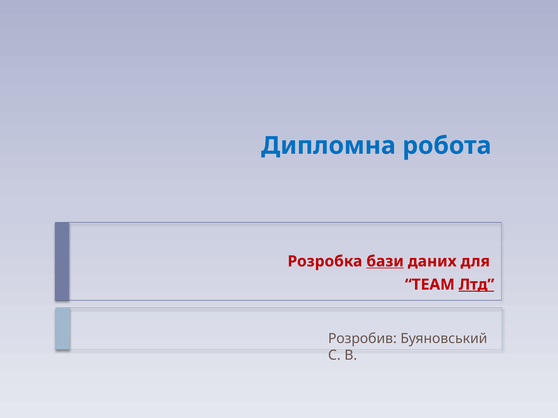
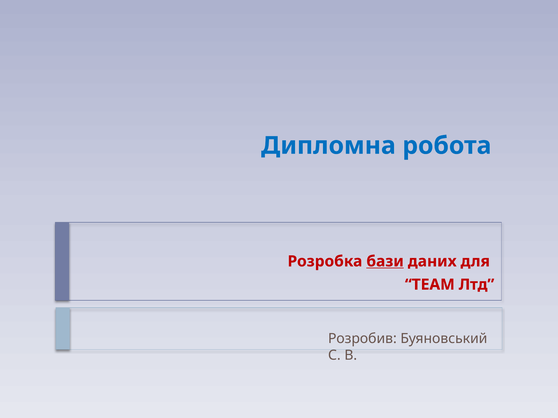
Лтд underline: present -> none (477, 285)
